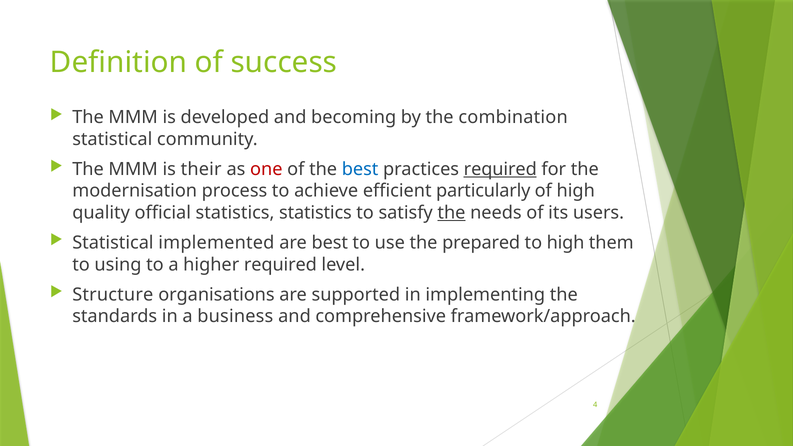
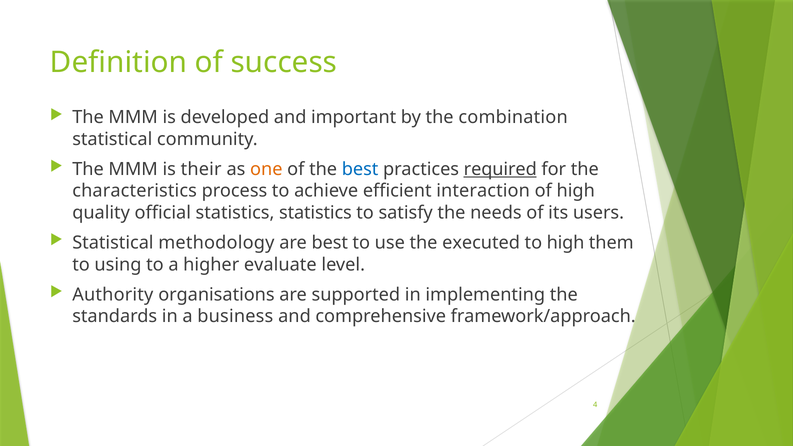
becoming: becoming -> important (354, 117)
one colour: red -> orange (266, 169)
modernisation: modernisation -> characteristics (135, 191)
particularly: particularly -> interaction (483, 191)
the underline: present -> none (451, 213)
implemented: implemented -> methodology (216, 243)
prepared: prepared -> executed (481, 243)
higher required: required -> evaluate (280, 265)
Structure: Structure -> Authority (113, 295)
